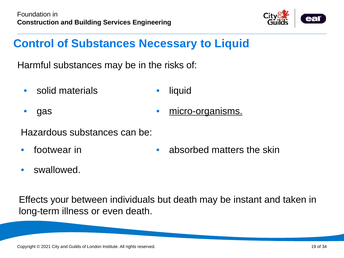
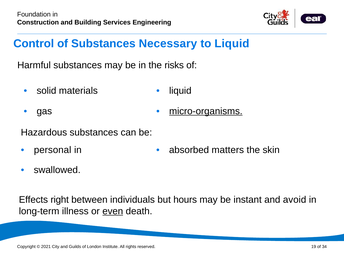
footwear: footwear -> personal (53, 150)
your: your -> right (60, 200)
but death: death -> hours (185, 200)
taken: taken -> avoid (295, 200)
even underline: none -> present (113, 211)
